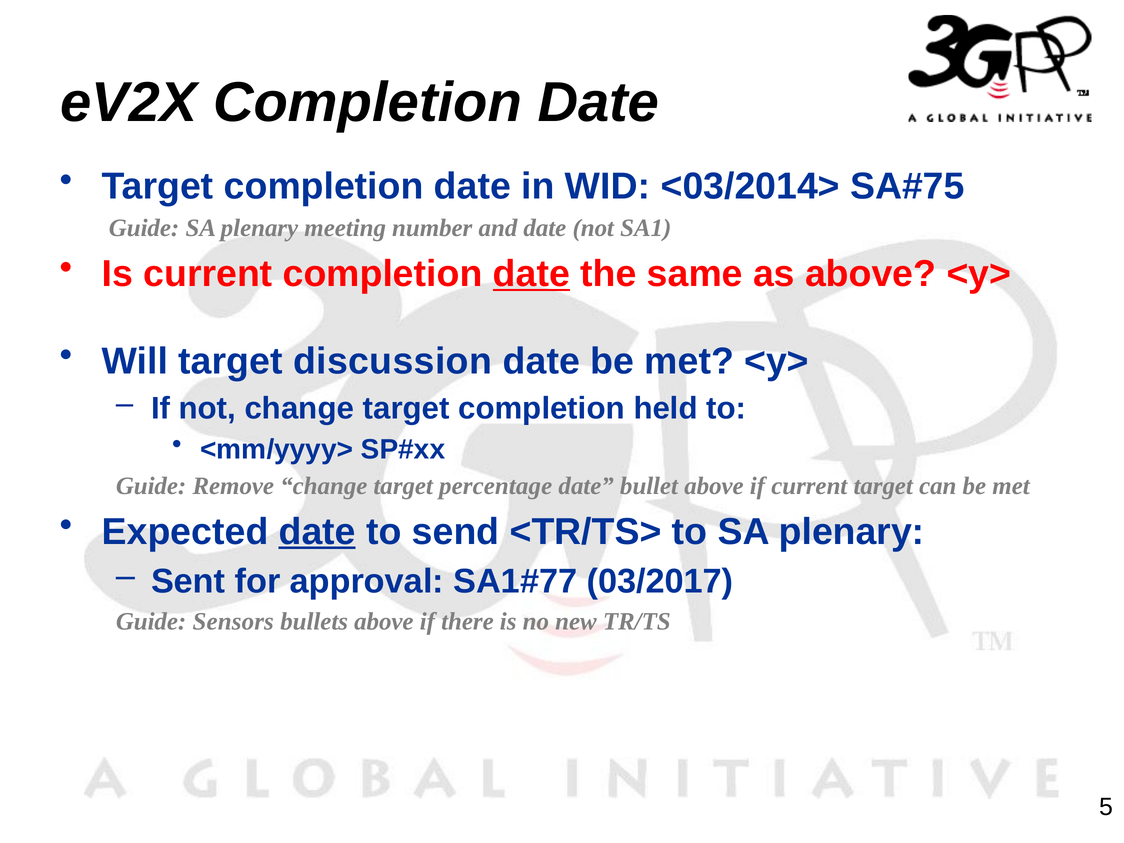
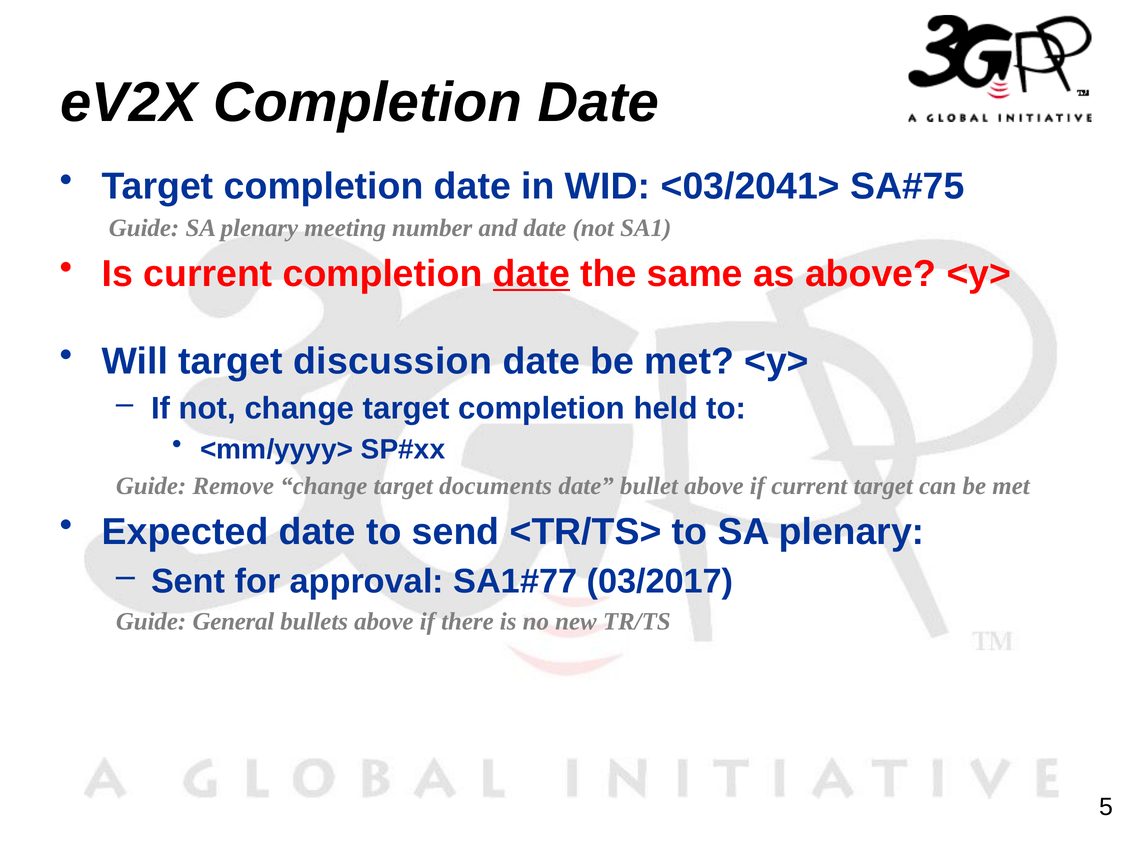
<03/2014>: <03/2014> -> <03/2041> (750, 186)
percentage: percentage -> documents (496, 486)
date underline: present -> none (317, 532)
Sensors: Sensors -> General (233, 621)
